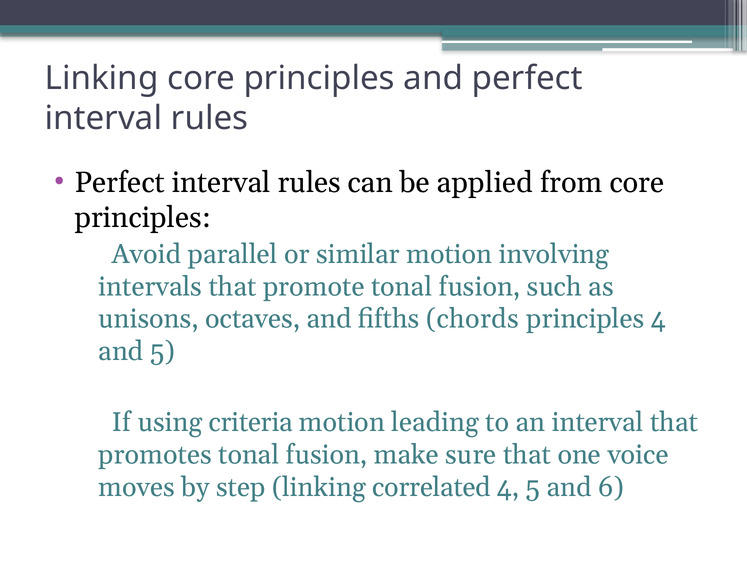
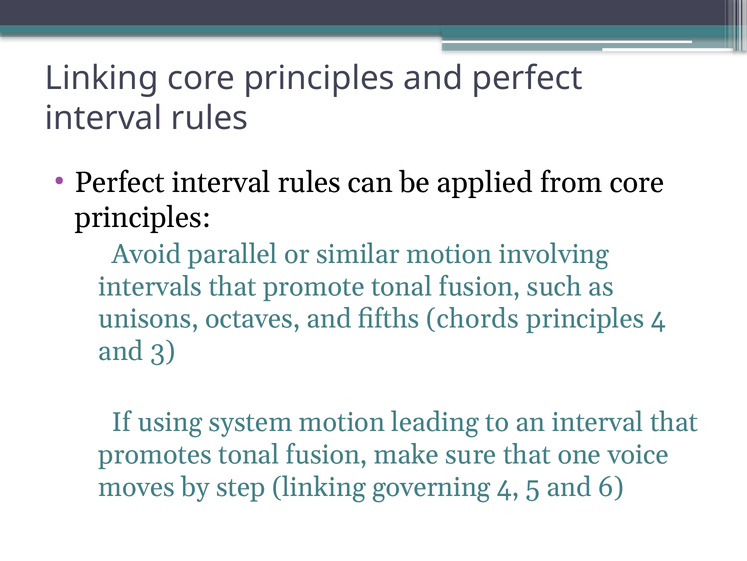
and 5: 5 -> 3 (163, 351)
criteria: criteria -> system (251, 422)
correlated: correlated -> governing (431, 487)
